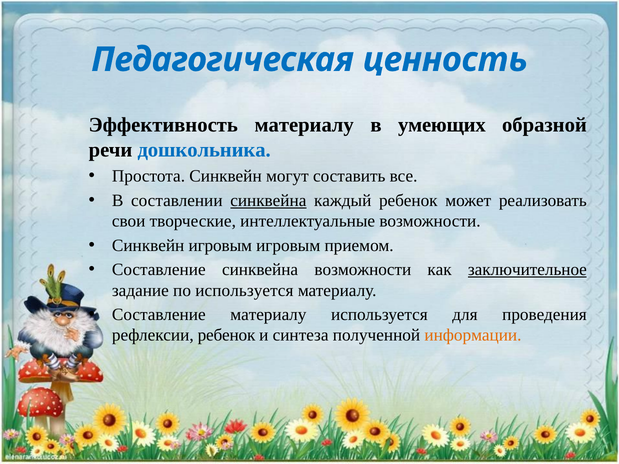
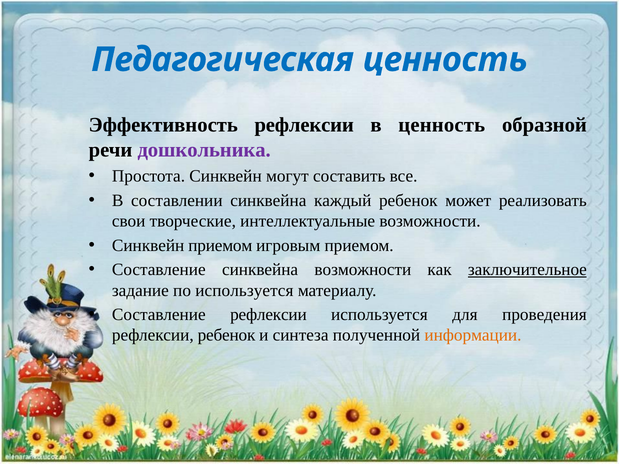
Эффективность материалу: материалу -> рефлексии (304, 125)
в умеющих: умеющих -> ценность (442, 125)
дошкольника colour: blue -> purple (204, 150)
синквейна underline: present -> none (268, 201)
Синквейн игровым: игровым -> приемом (220, 246)
Составление материалу: материалу -> рефлексии (268, 315)
